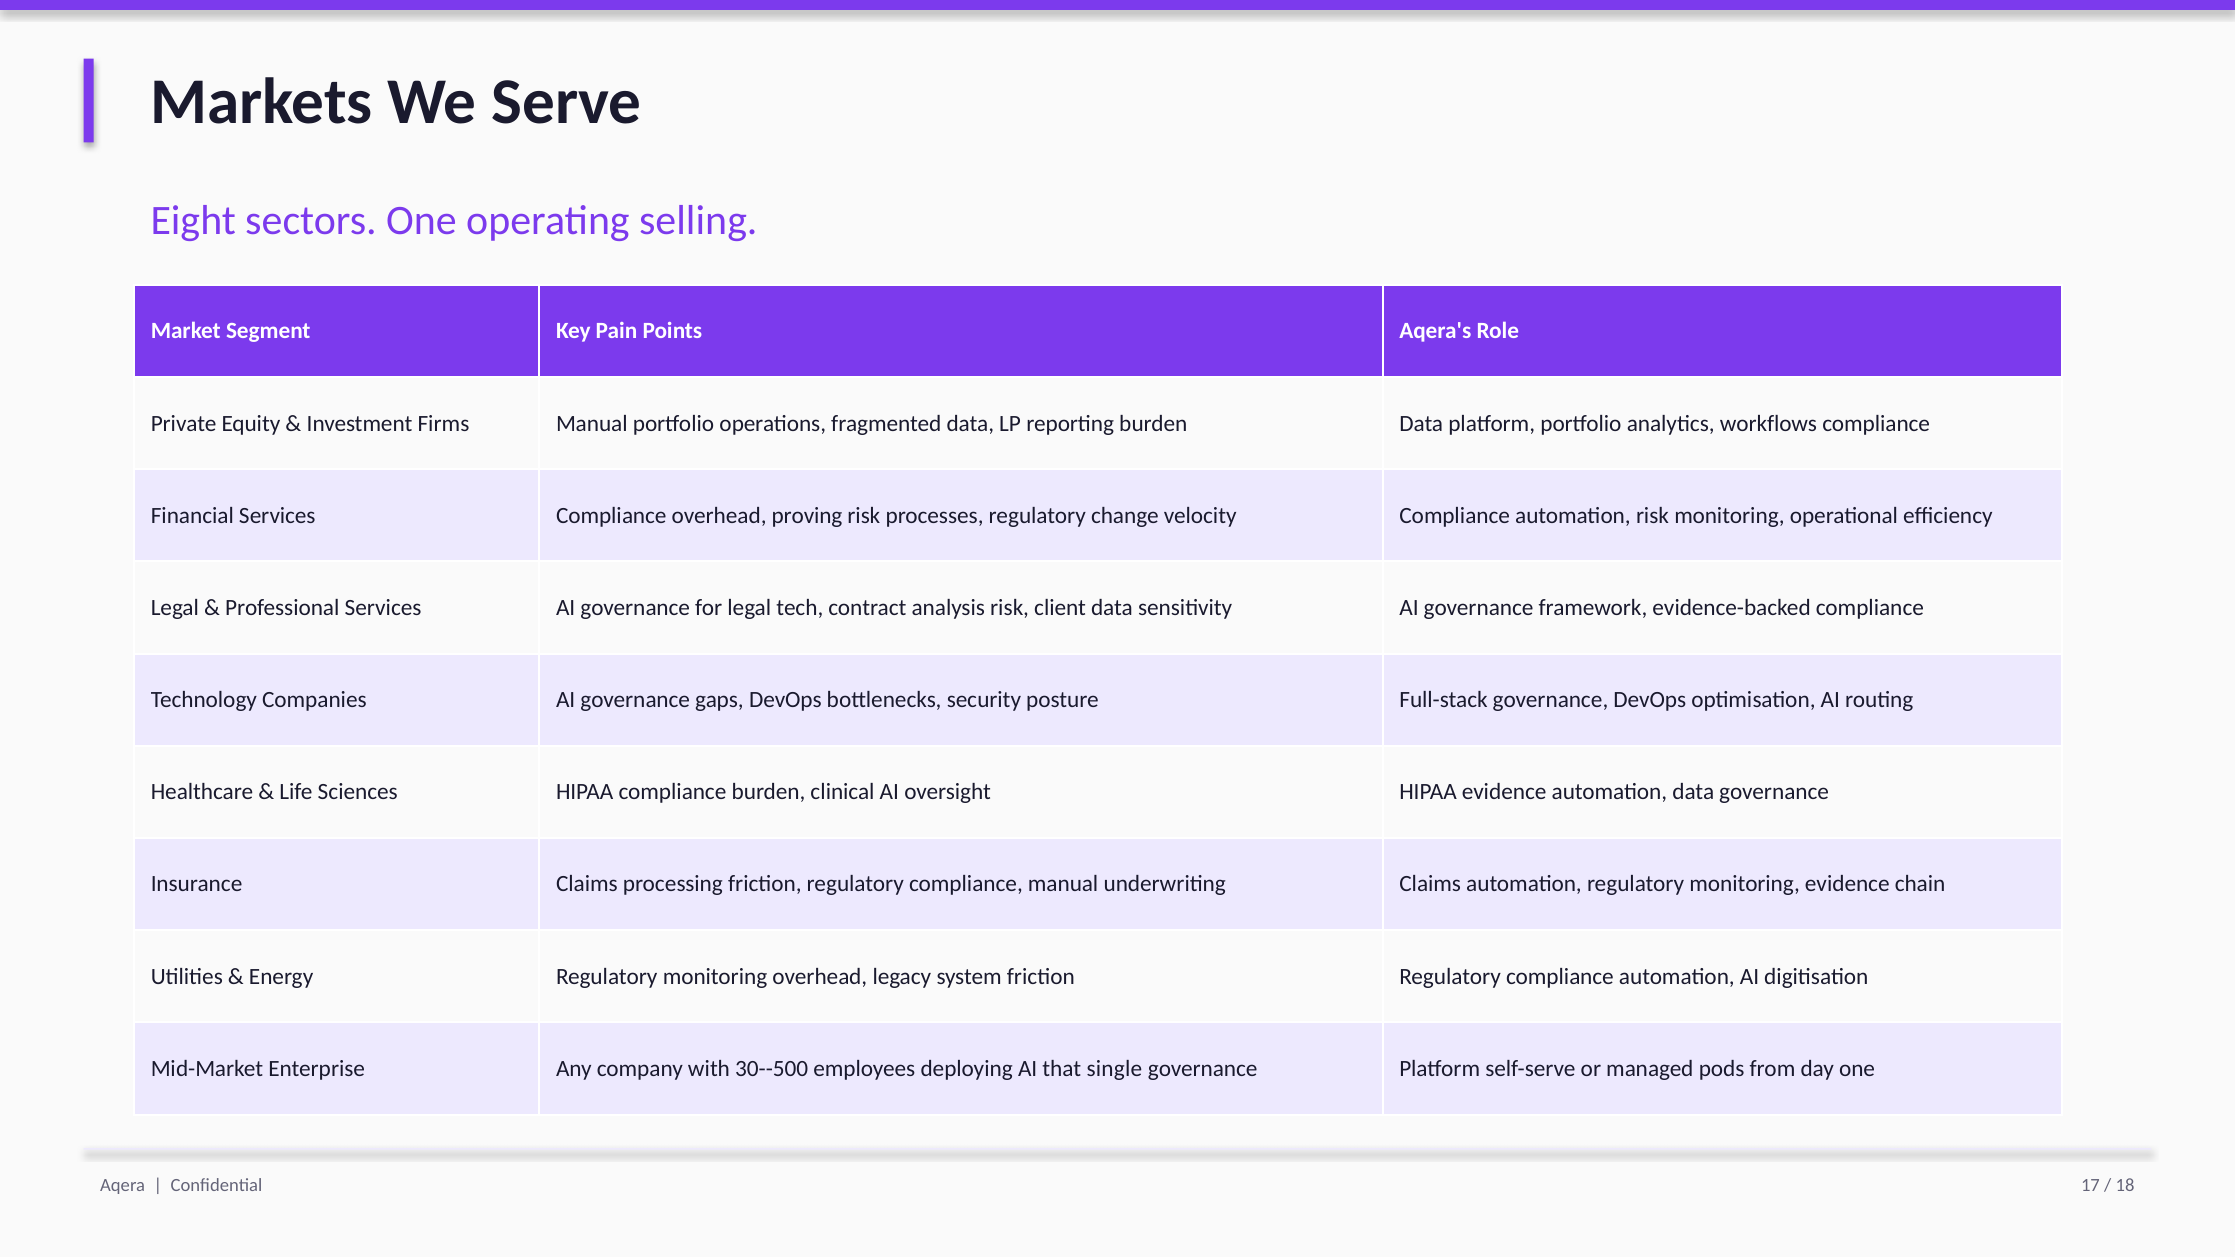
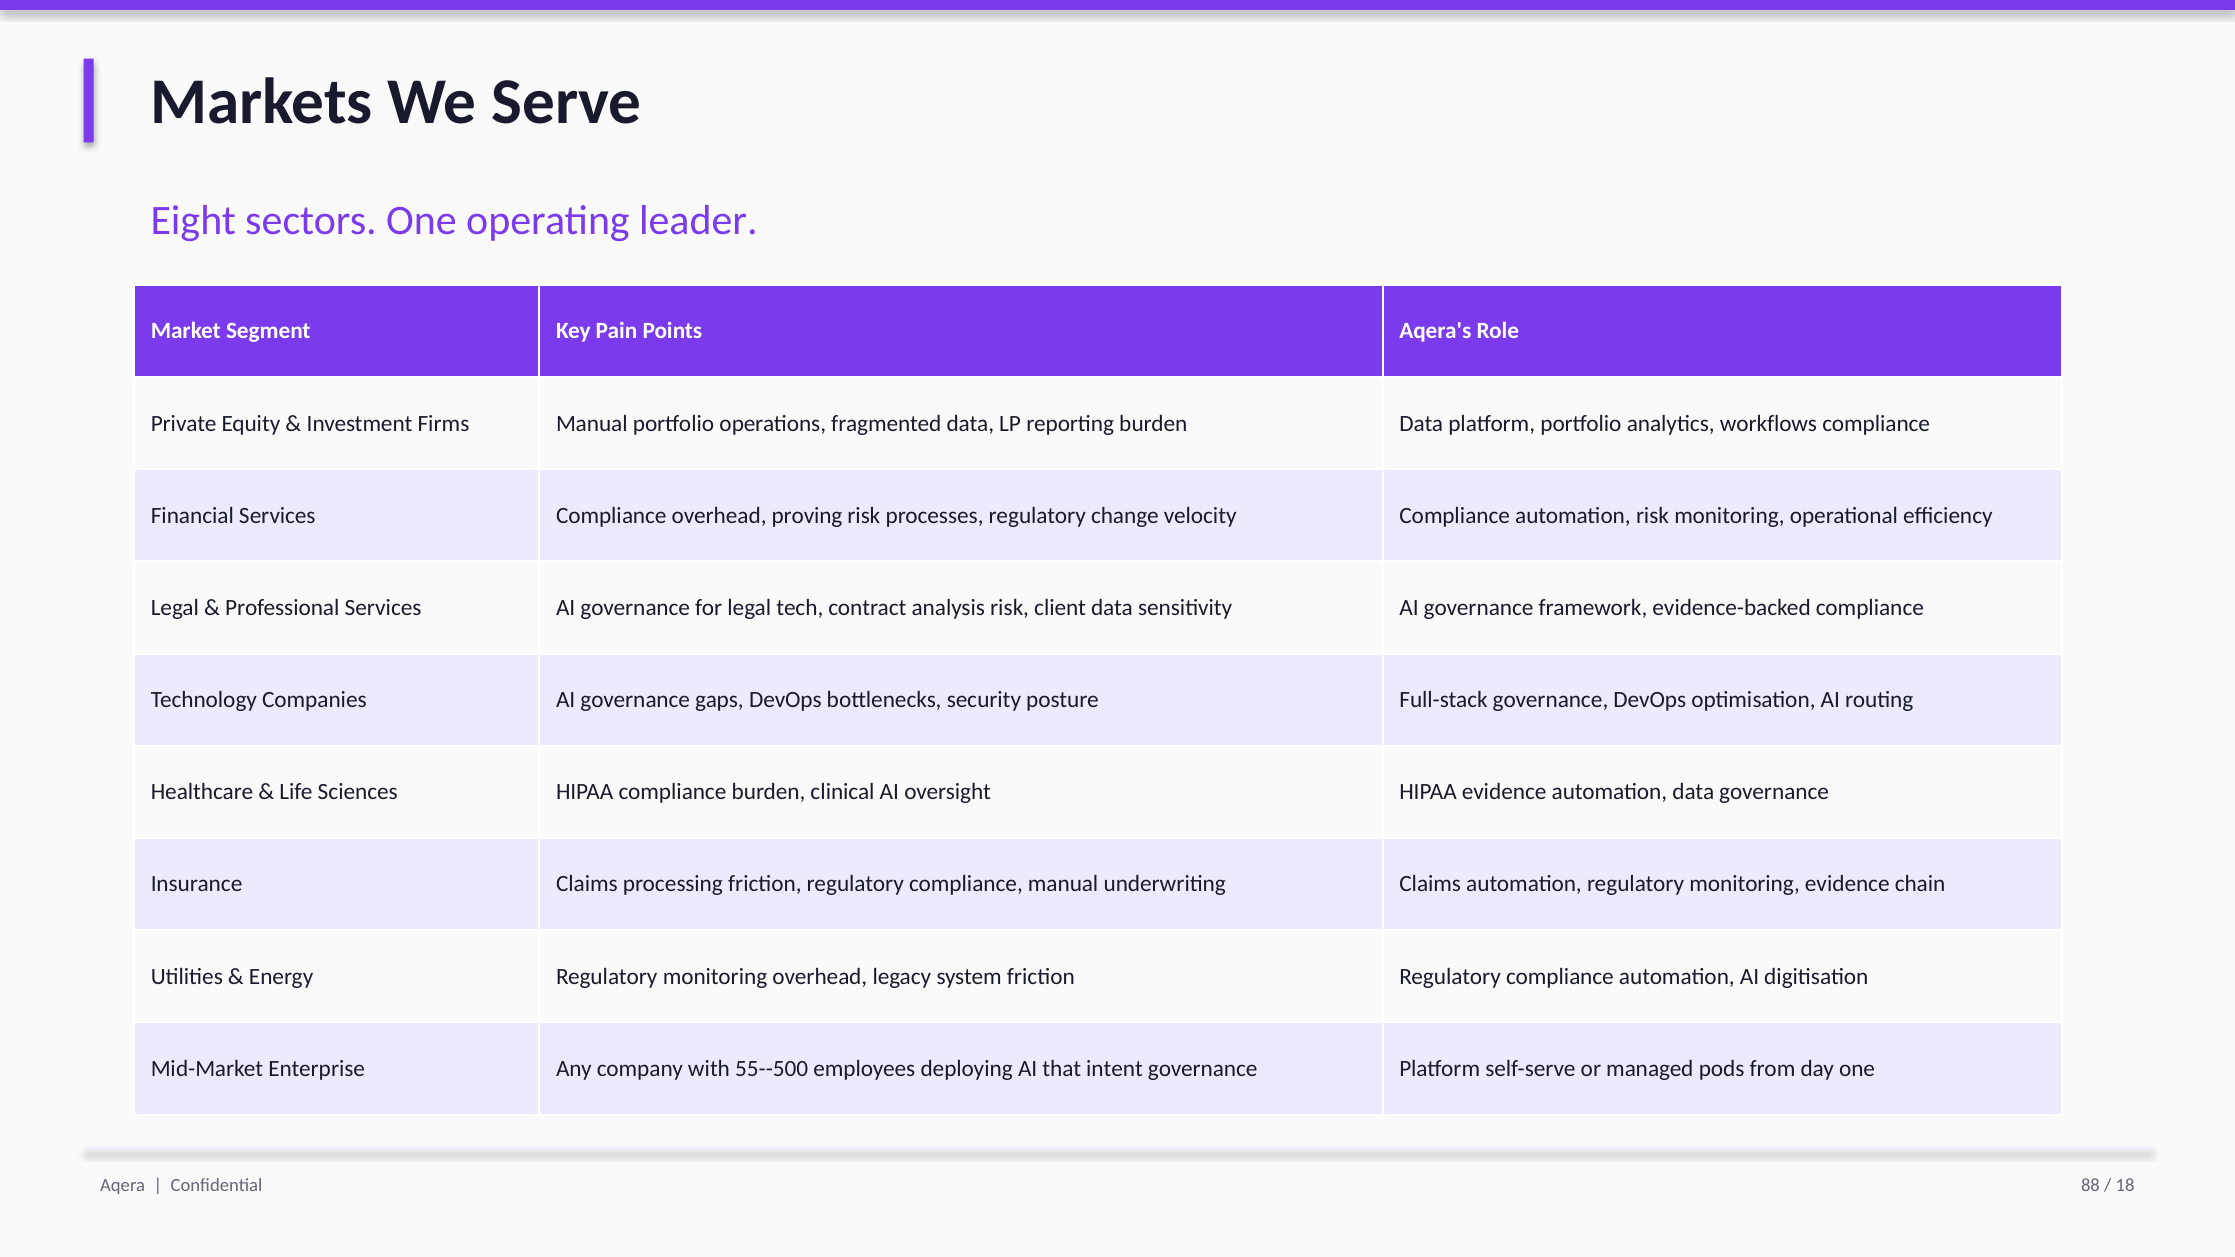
selling: selling -> leader (698, 221)
30--500: 30--500 -> 55--500 (772, 1069)
single: single -> intent (1115, 1069)
17: 17 -> 88 (2090, 1186)
